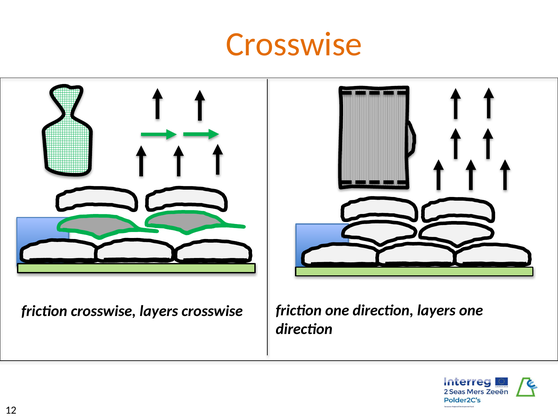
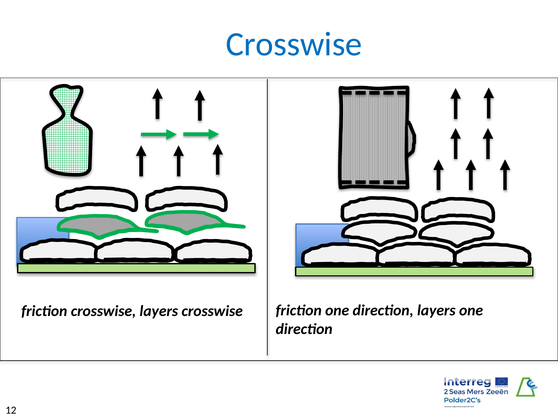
Crosswise colour: orange -> blue (294, 44)
